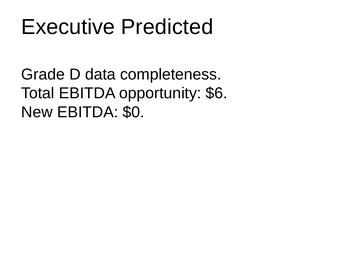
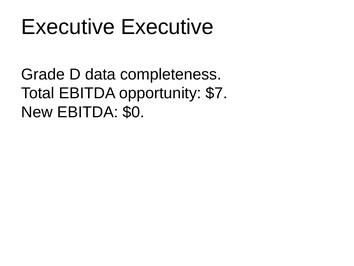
Executive Predicted: Predicted -> Executive (167, 27)
$6: $6 -> $7 (217, 93)
